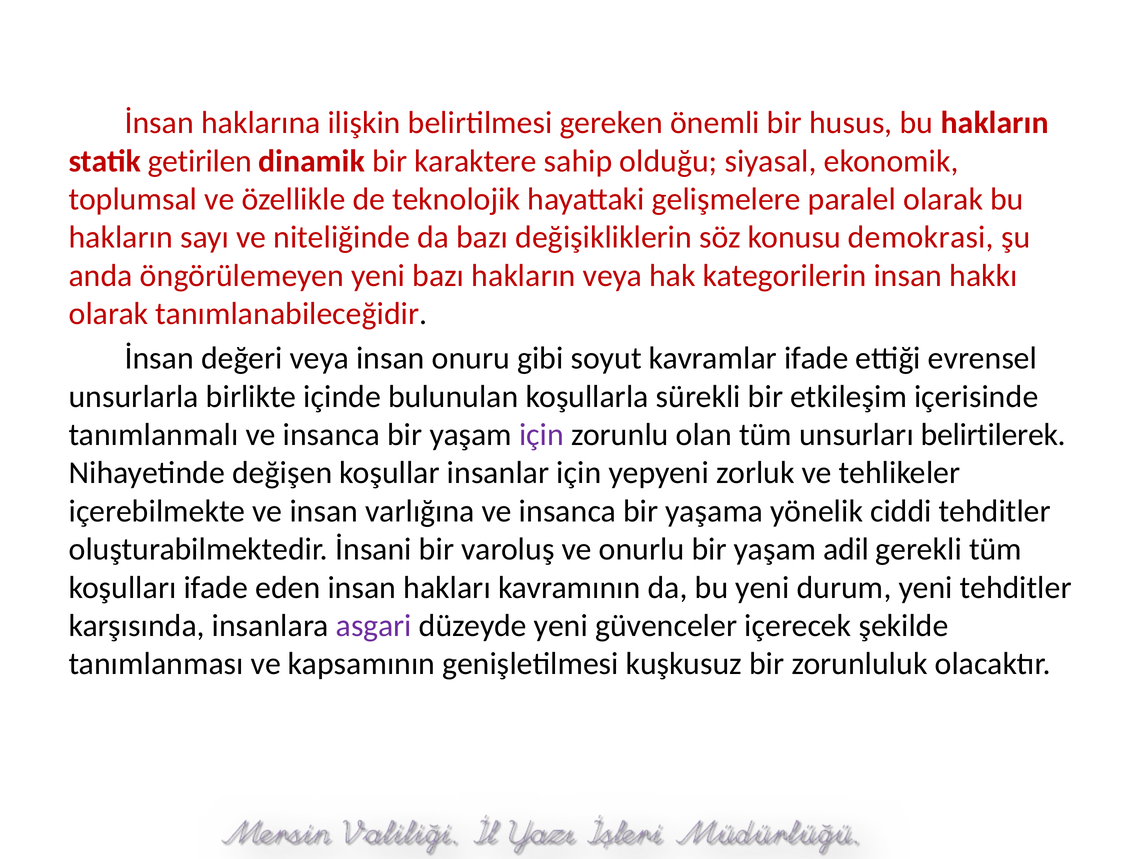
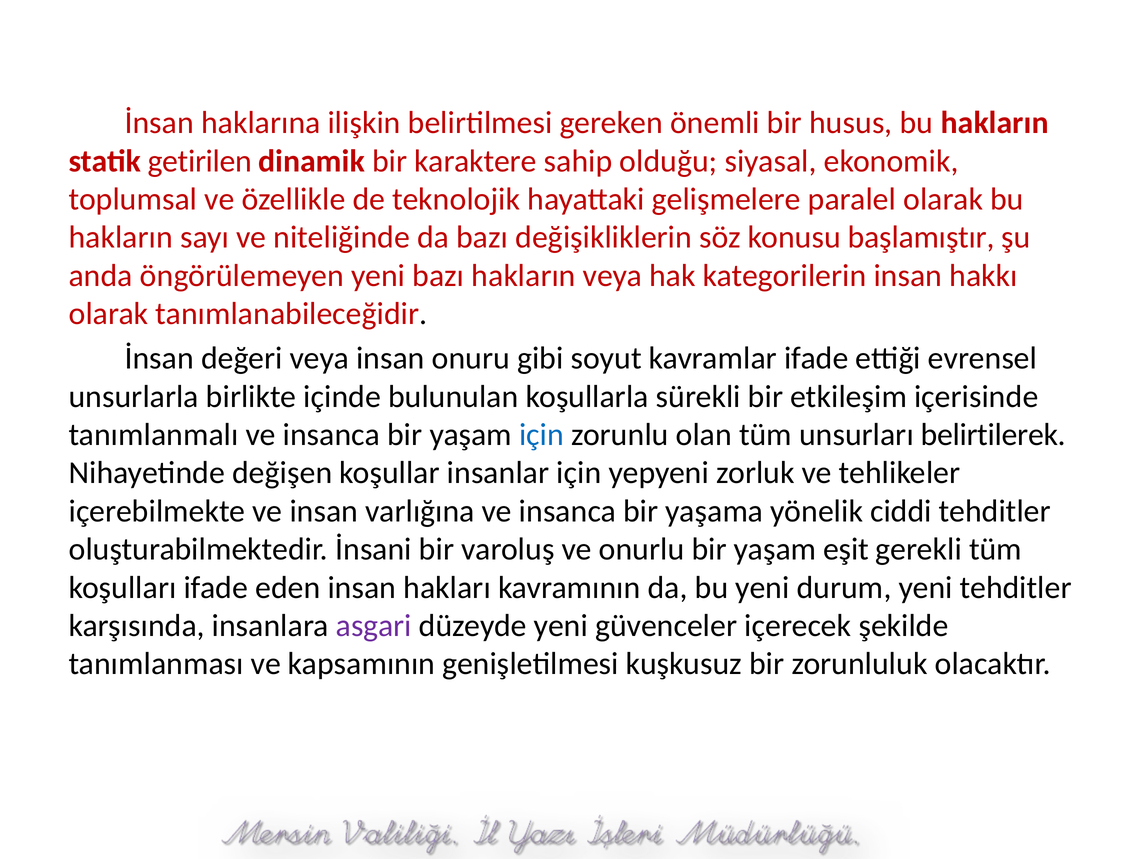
demokrasi: demokrasi -> başlamıştır (921, 238)
için colour: purple -> blue (542, 435)
adil: adil -> eşit (846, 550)
